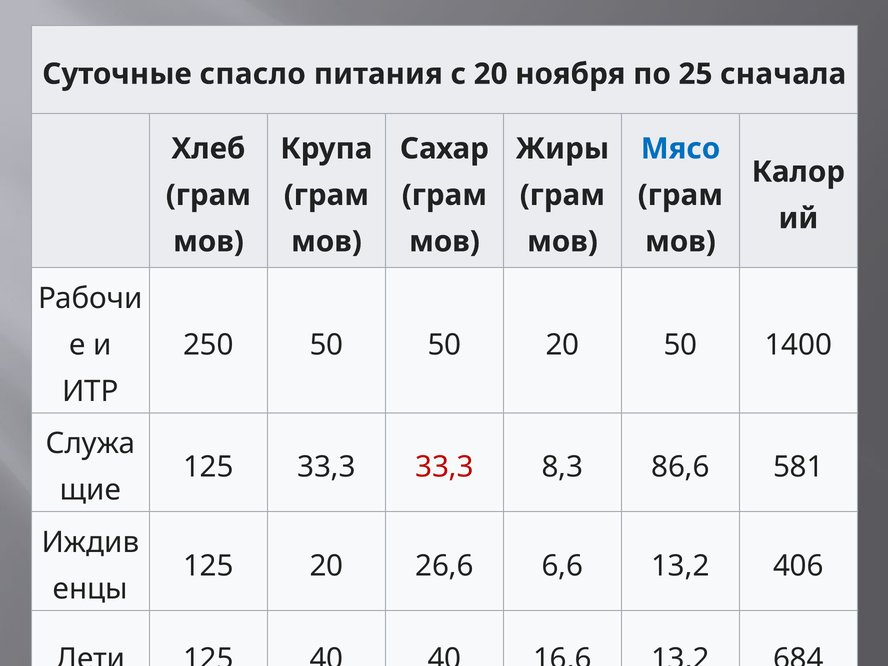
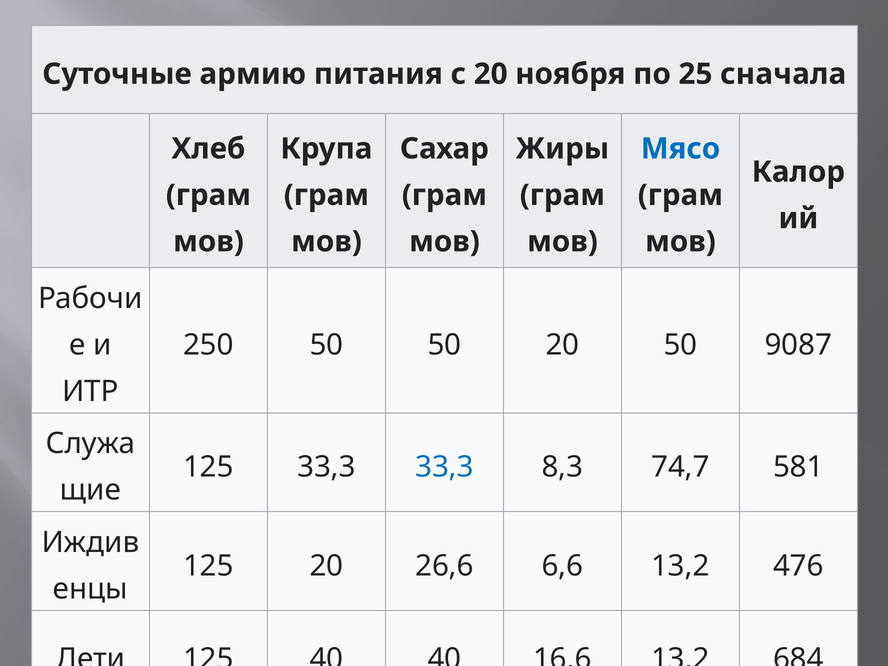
спасло: спасло -> армию (253, 74)
1400: 1400 -> 9087 (798, 345)
33,3 colour: red -> blue (444, 467)
86,6: 86,6 -> 74,7 (680, 467)
406: 406 -> 476 (798, 566)
